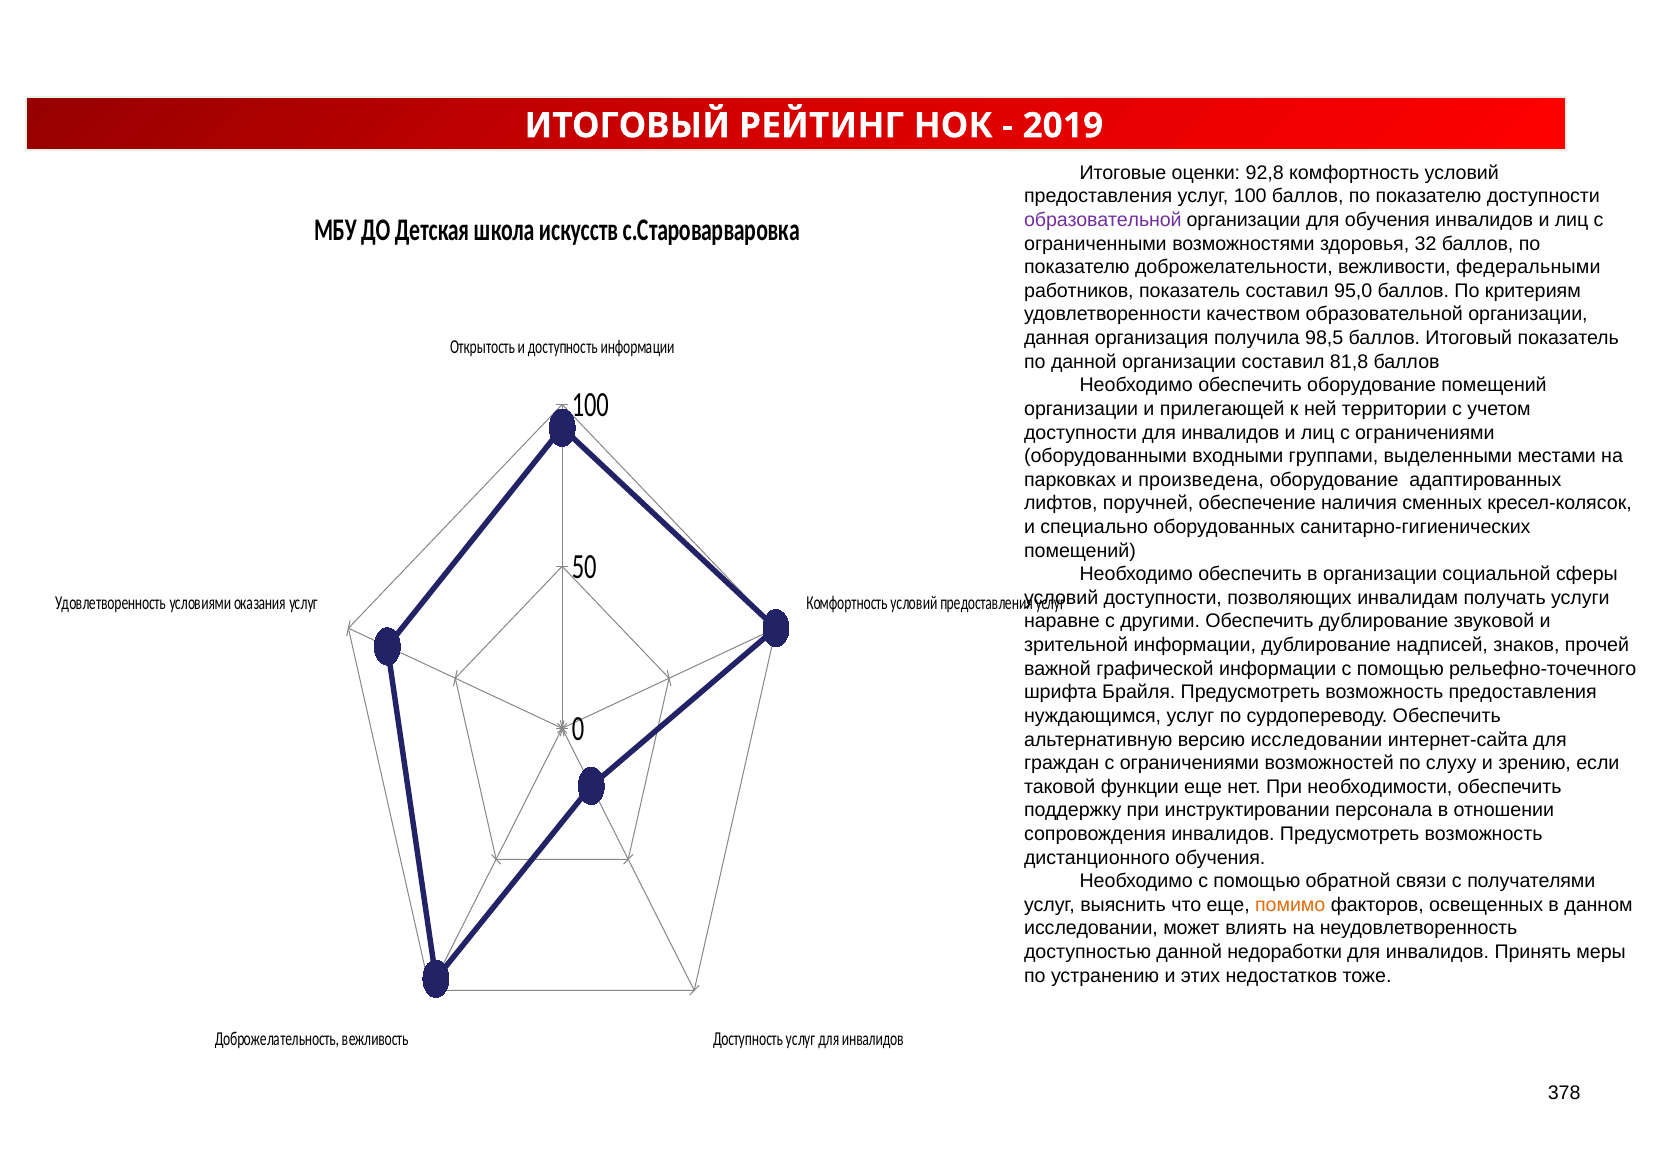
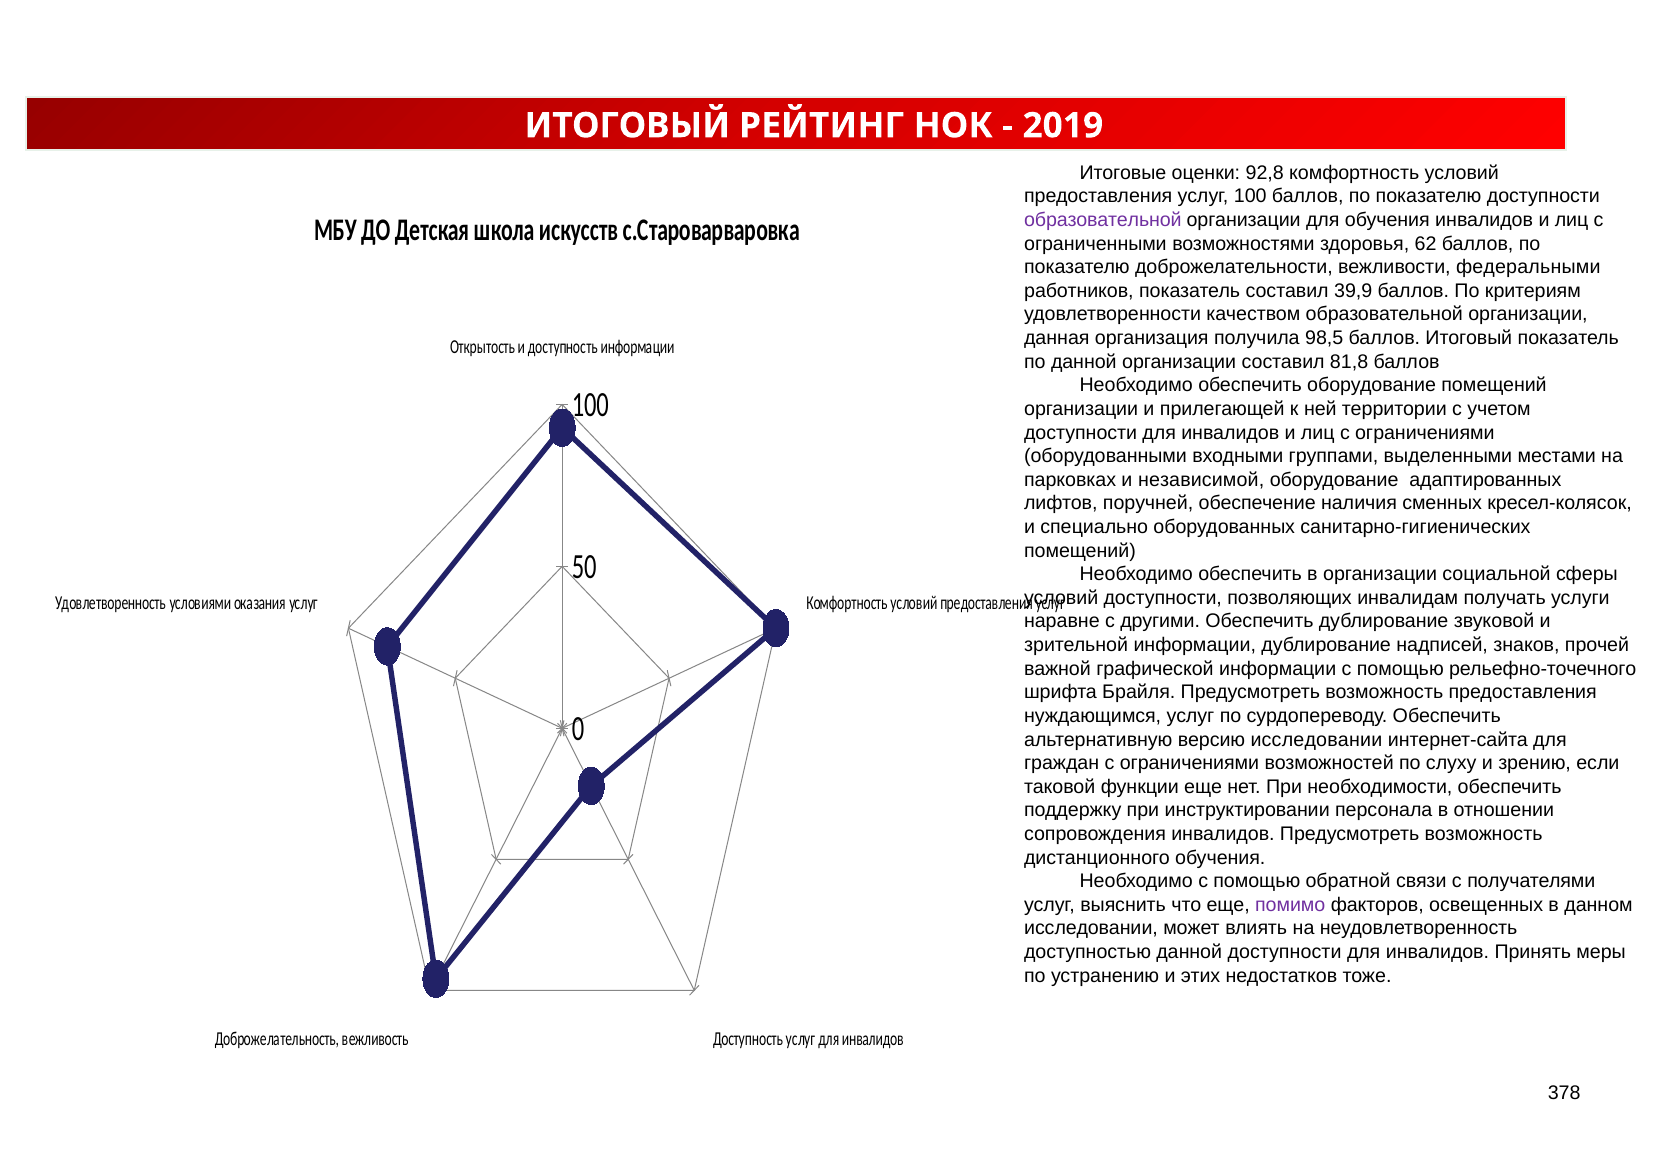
32: 32 -> 62 (1426, 243)
95,0: 95,0 -> 39,9 (1353, 291)
произведена: произведена -> независимой (1201, 480)
помимо colour: orange -> purple (1290, 905)
данной недоработки: недоработки -> доступности (1285, 952)
